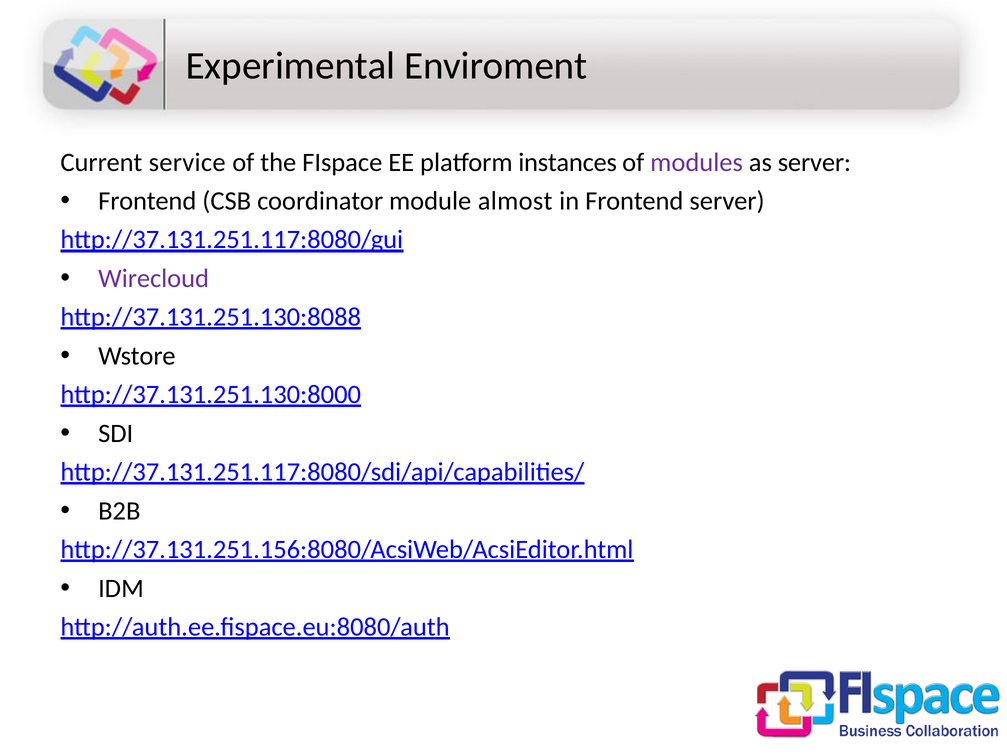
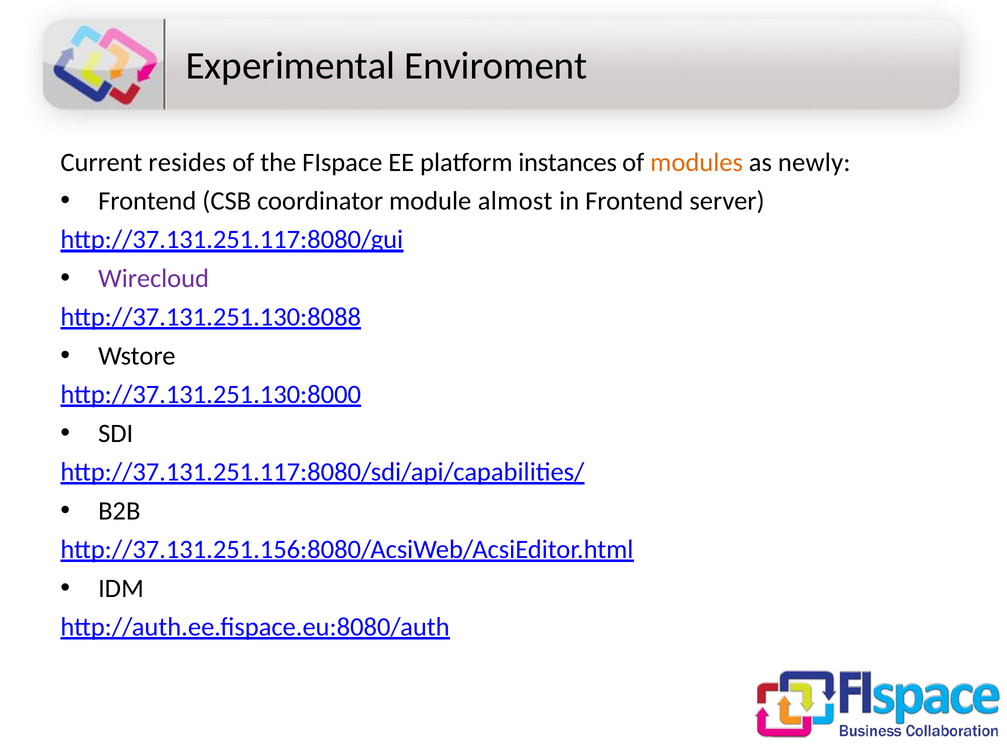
service: service -> resides (187, 163)
modules colour: purple -> orange (697, 163)
as server: server -> newly (814, 163)
